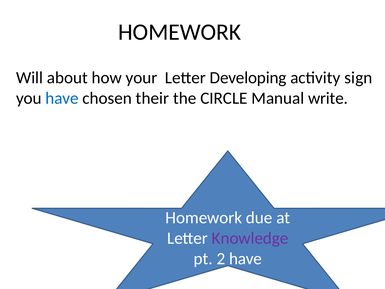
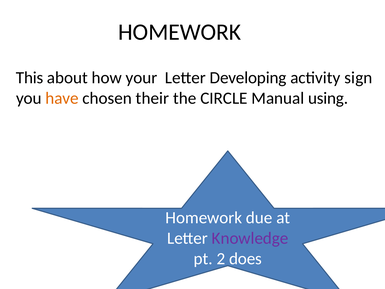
Will: Will -> This (30, 78)
have colour: blue -> orange (62, 98)
write: write -> using (328, 98)
2 have: have -> does (245, 259)
